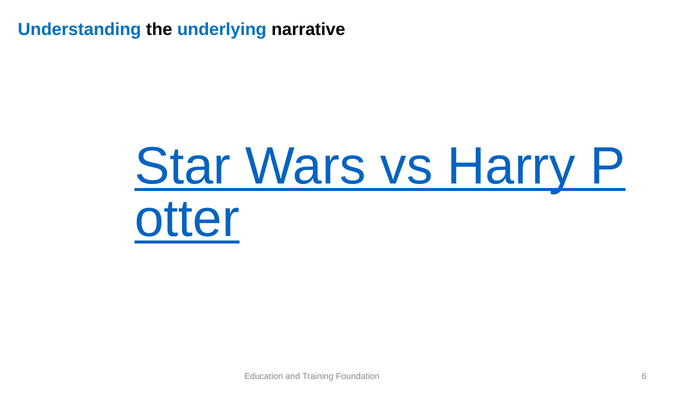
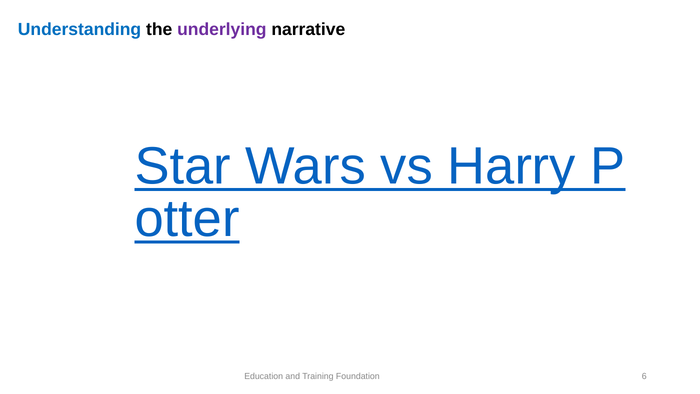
underlying colour: blue -> purple (222, 29)
